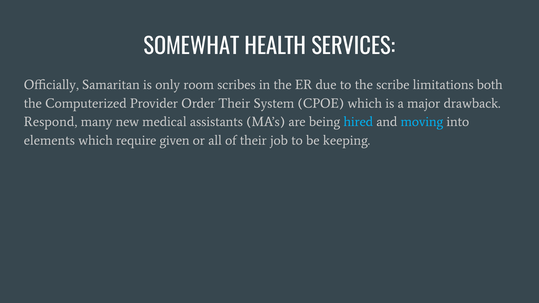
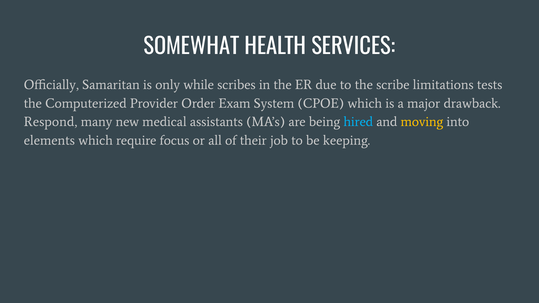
room: room -> while (199, 85)
both: both -> tests (490, 85)
Order Their: Their -> Exam (234, 103)
moving colour: light blue -> yellow (422, 122)
given: given -> focus (174, 141)
